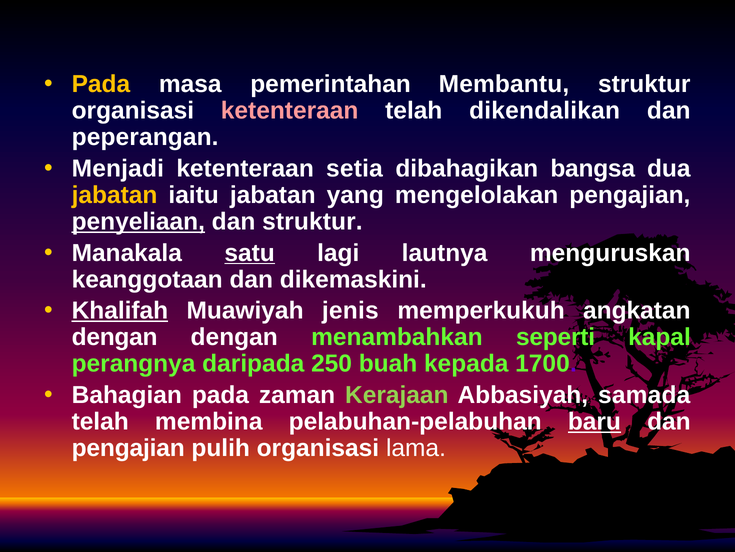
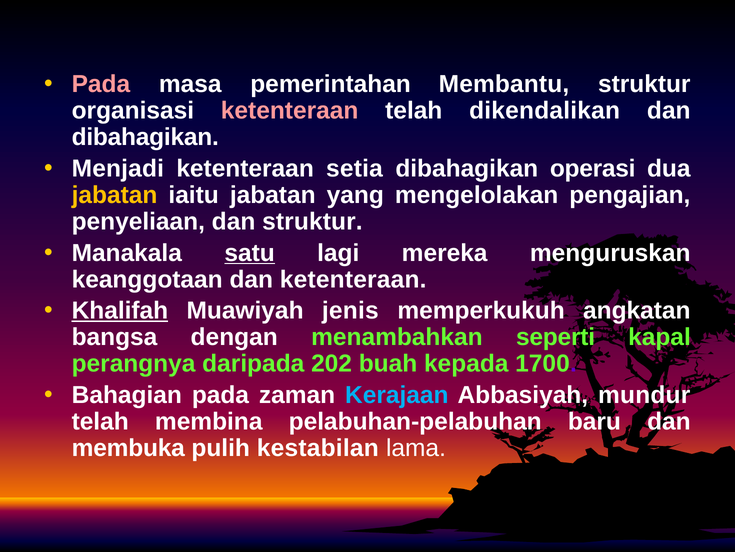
Pada colour: yellow -> pink (101, 84)
peperangan: peperangan -> dibahagikan (145, 137)
bangsa: bangsa -> operasi (593, 168)
penyeliaan underline: present -> none (138, 221)
lautnya: lautnya -> mereka (445, 253)
dan dikemaskini: dikemaskini -> ketenteraan (353, 279)
dengan: dengan -> bangsa (114, 337)
250: 250 -> 202 (332, 363)
Kerajaan colour: light green -> light blue (397, 395)
samada: samada -> mundur (644, 395)
baru underline: present -> none (594, 421)
pengajian: pengajian -> membuka (128, 448)
pulih organisasi: organisasi -> kestabilan (318, 448)
